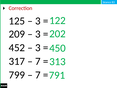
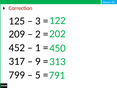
3: 3 -> 2 (38, 34)
3: 3 -> 1 (38, 48)
7: 7 -> 9 (38, 61)
7: 7 -> 5 (38, 75)
